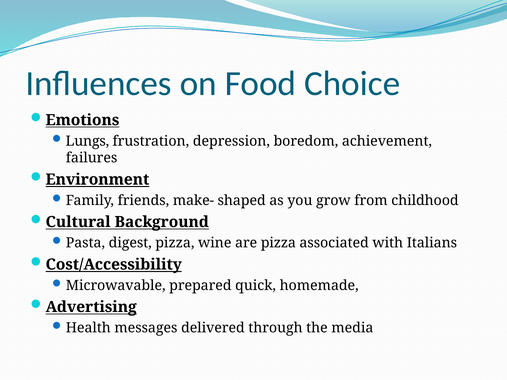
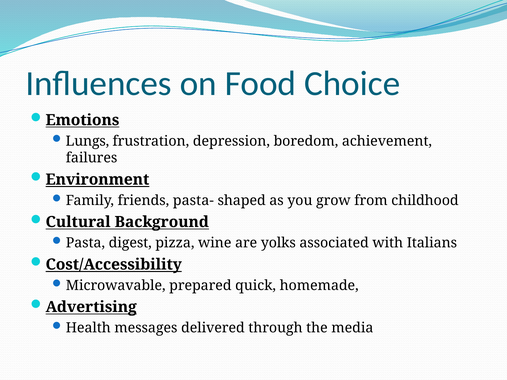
make-: make- -> pasta- (193, 201)
are pizza: pizza -> yolks (278, 243)
